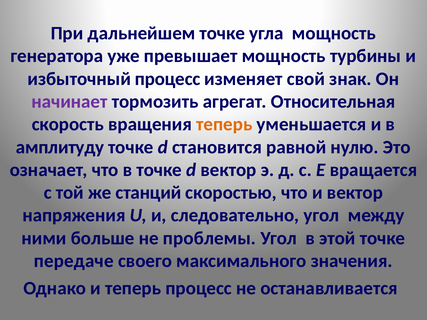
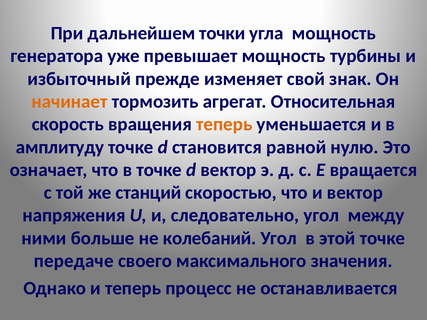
дальнейшем точке: точке -> точки (222, 33)
избыточный процесс: процесс -> прежде (168, 79)
начинает colour: purple -> orange (69, 102)
проблемы: проблемы -> колебаний (210, 238)
